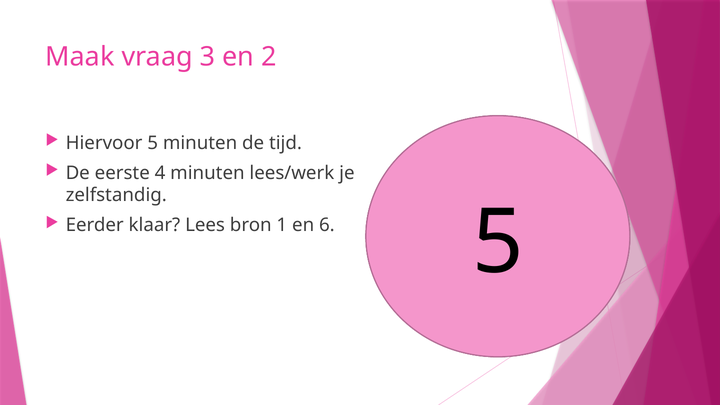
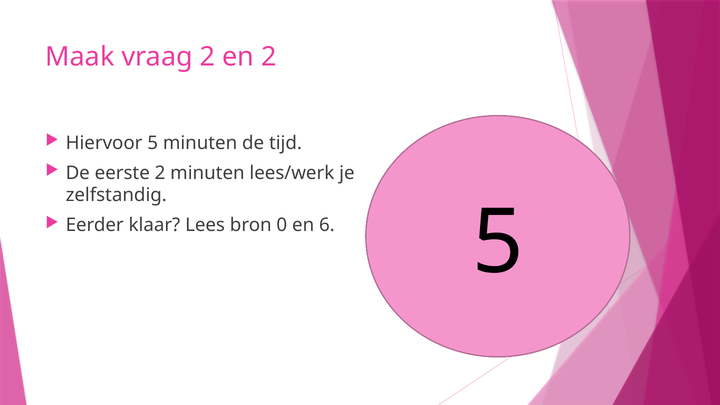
vraag 3: 3 -> 2 (208, 57)
eerste 4: 4 -> 2 (160, 173)
1: 1 -> 0 (282, 225)
